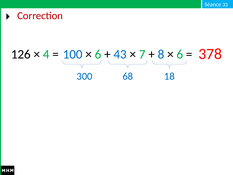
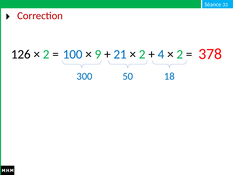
4: 4 -> 2 (46, 54)
6: 6 -> 9 (98, 54)
43: 43 -> 21 (120, 54)
7: 7 -> 2 (142, 54)
8: 8 -> 4 (161, 54)
6: 6 -> 2 (180, 54)
68: 68 -> 50 (128, 76)
